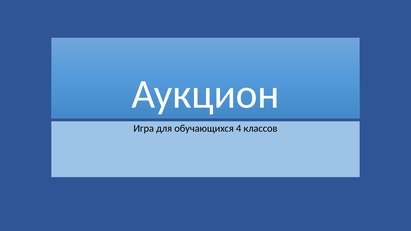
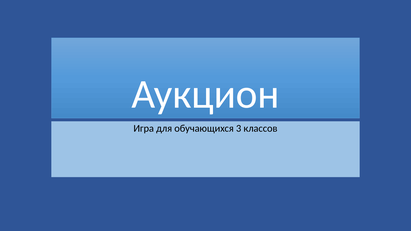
4: 4 -> 3 (239, 128)
